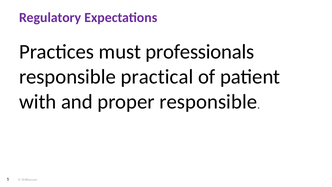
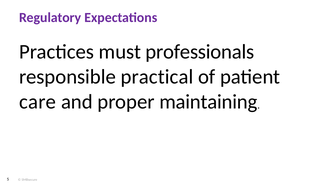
with: with -> care (38, 102)
proper responsible: responsible -> maintaining (208, 102)
